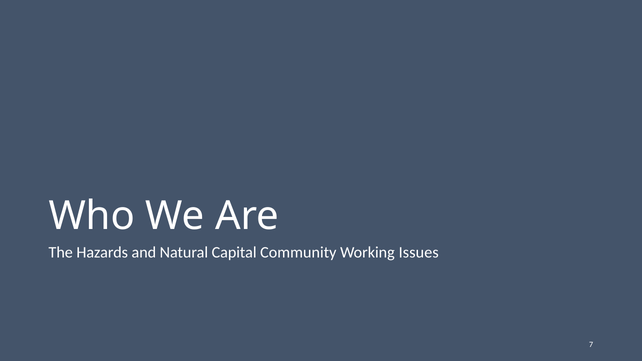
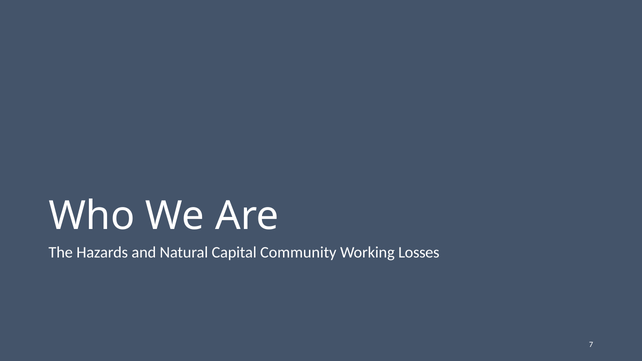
Issues: Issues -> Losses (419, 253)
